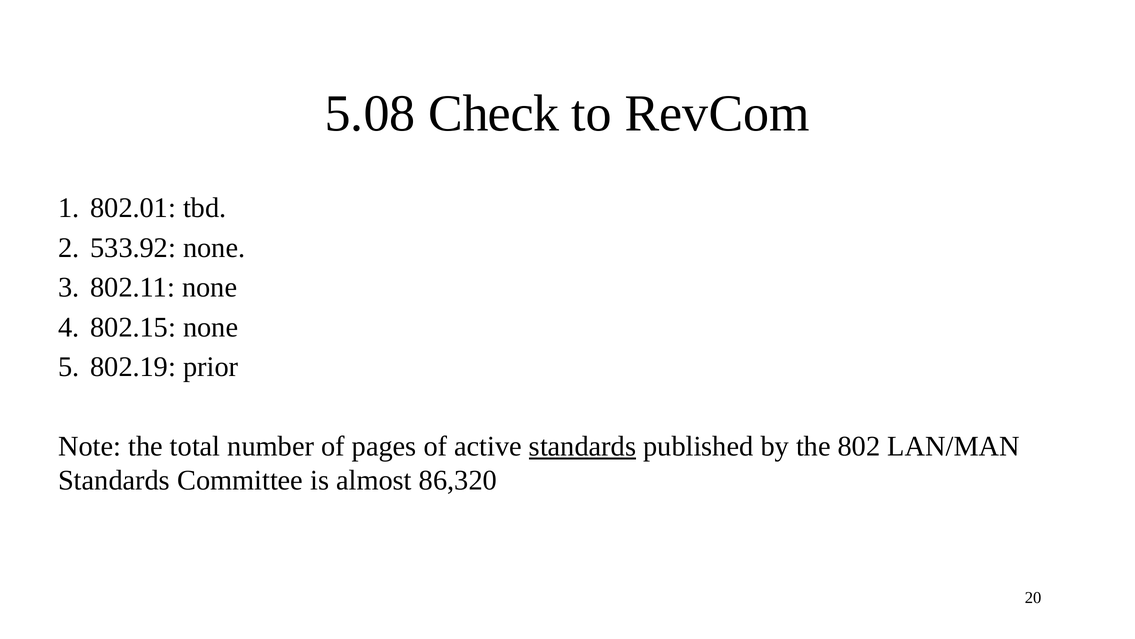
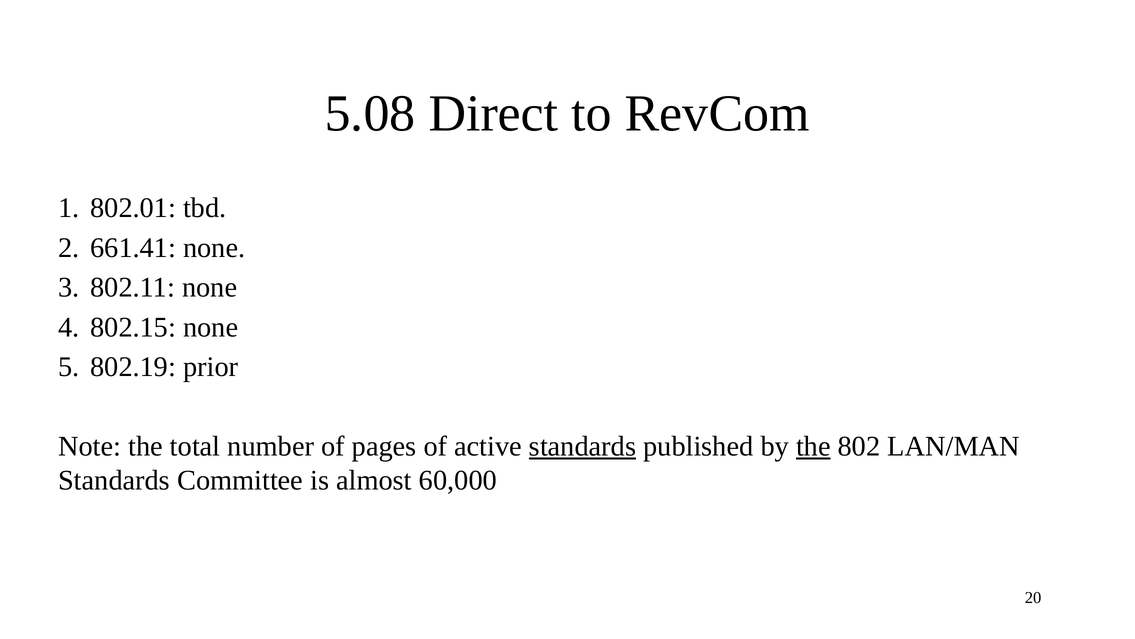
Check: Check -> Direct (493, 114)
533.92: 533.92 -> 661.41 (133, 247)
the underline: none -> present (813, 446)
86,320: 86,320 -> 60,000 (458, 480)
